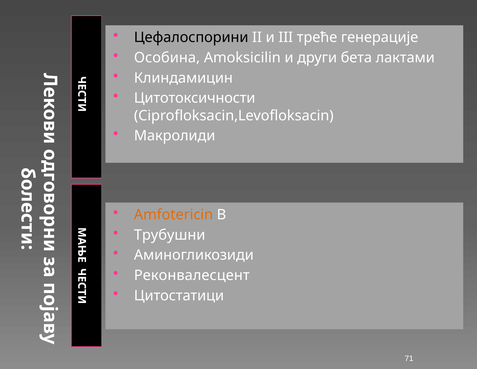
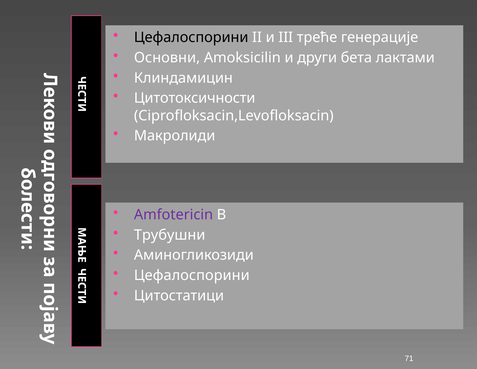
Особина: Особина -> Основни (167, 58)
Amfotericin colour: orange -> purple (173, 214)
Реконвалесцент: Реконвалесцент -> Цефалоспорини (192, 275)
